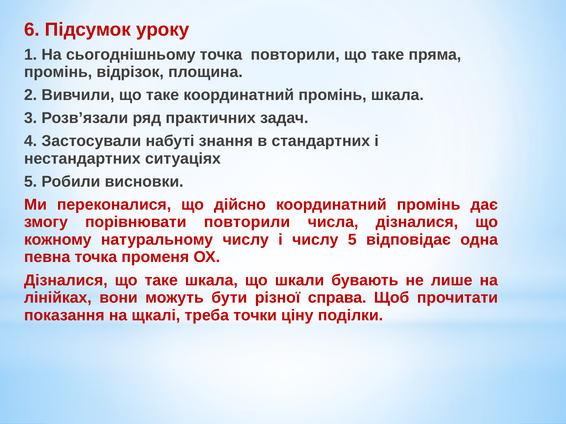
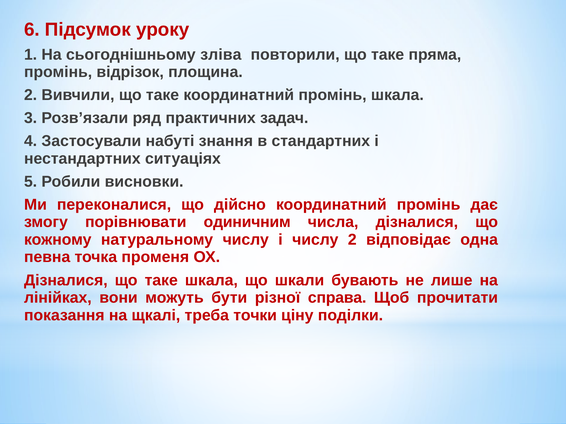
сьогоднішньому точка: точка -> зліва (221, 55)
порівнювати повторили: повторили -> одиничним (247, 222)
числу 5: 5 -> 2 (352, 240)
